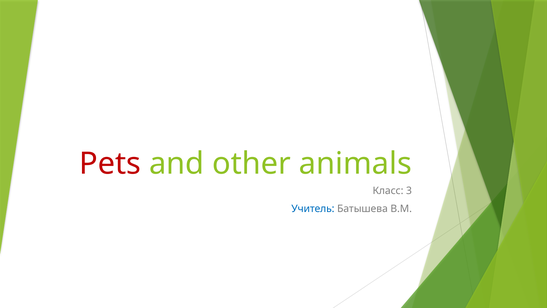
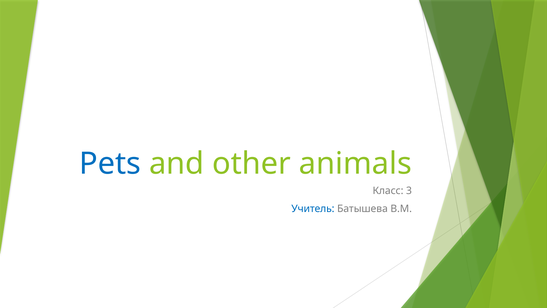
Pets colour: red -> blue (110, 163)
